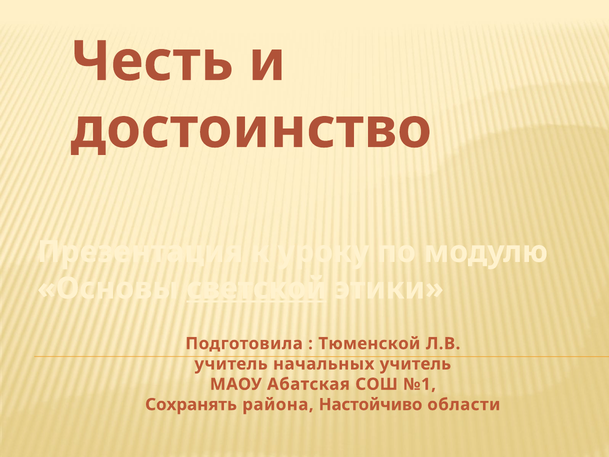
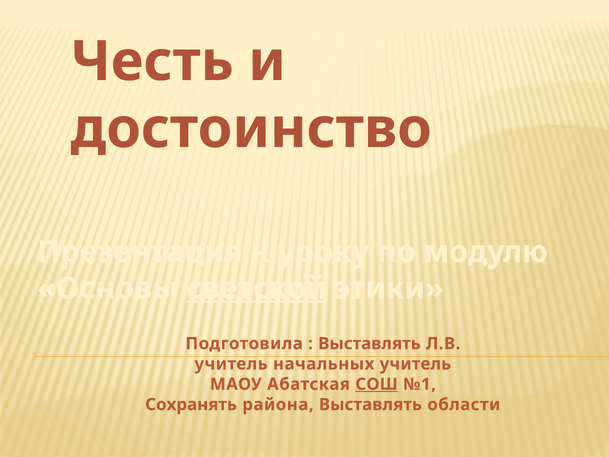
Тюменской: Тюменской -> Выставлять (369, 343)
СОШ underline: none -> present (377, 384)
района Настойчиво: Настойчиво -> Выставлять (370, 404)
